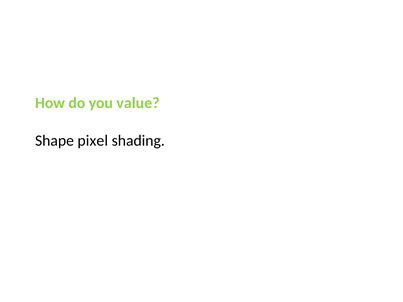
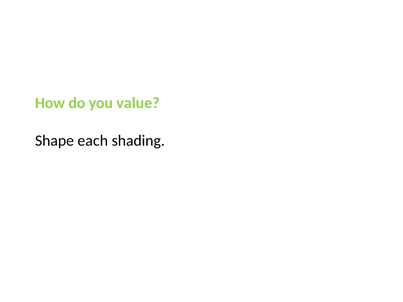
pixel: pixel -> each (93, 141)
